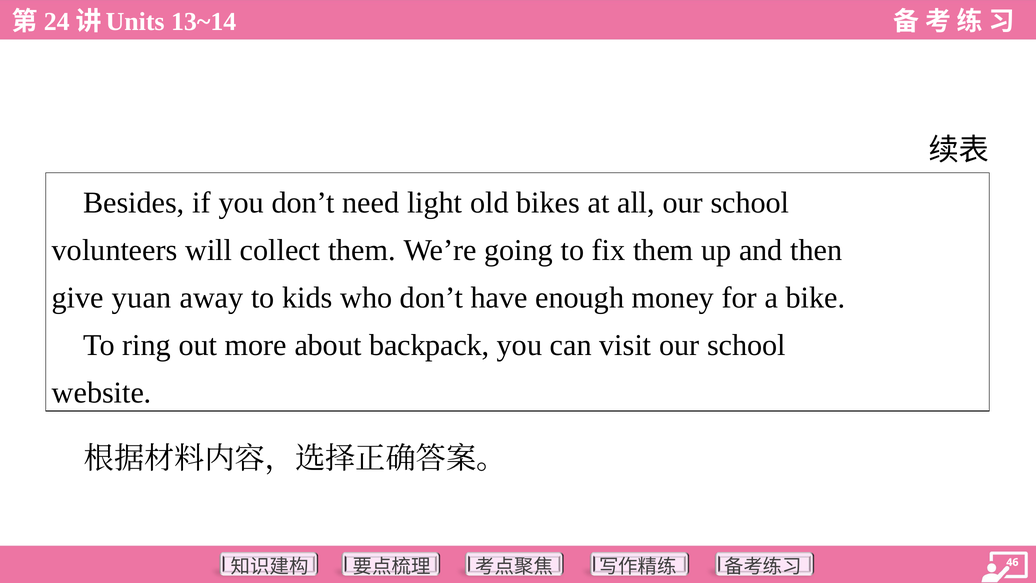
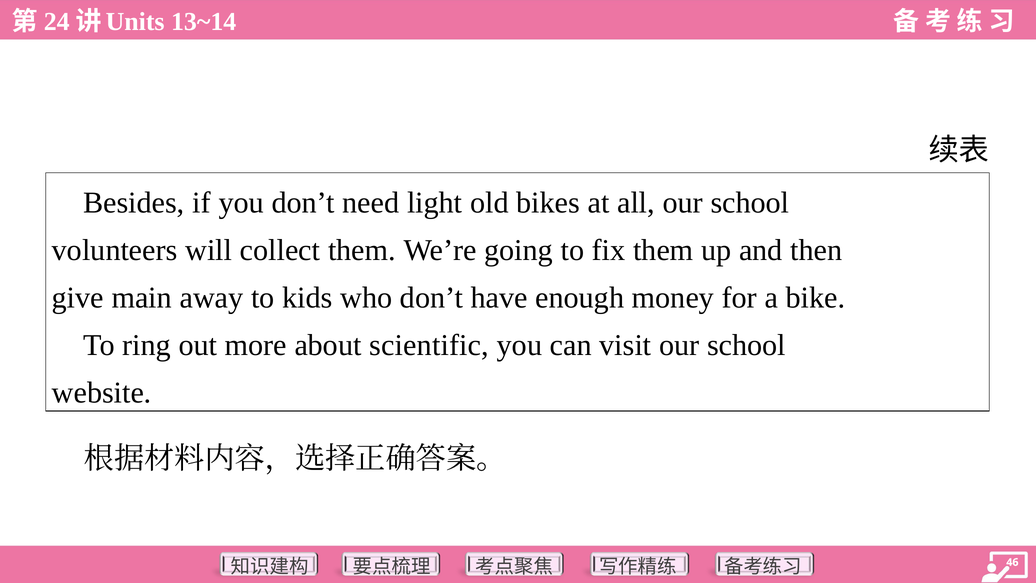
yuan: yuan -> main (142, 298)
backpack: backpack -> scientific (429, 345)
